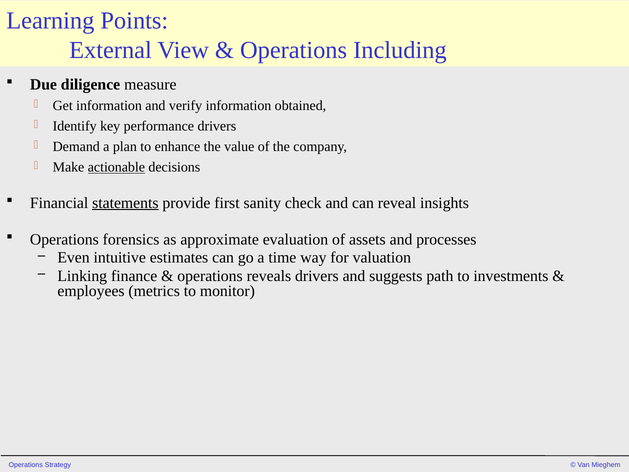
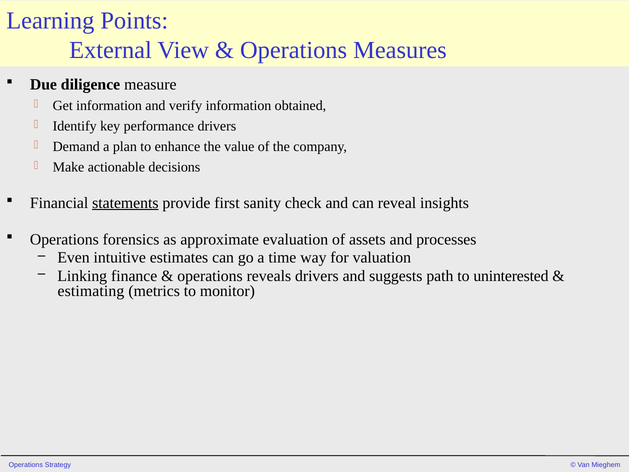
Including: Including -> Measures (400, 50)
actionable underline: present -> none (116, 167)
investments: investments -> uninterested (511, 276)
employees: employees -> estimating (91, 291)
